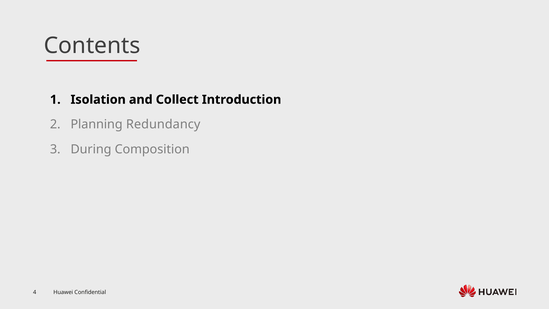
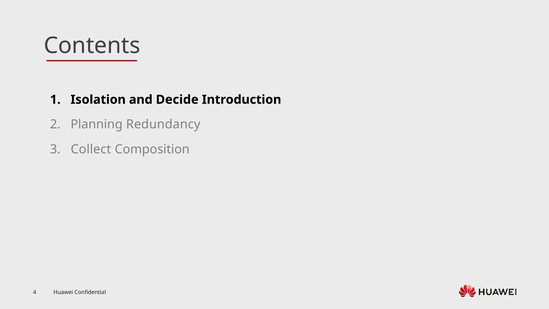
Collect: Collect -> Decide (177, 100)
During: During -> Collect (91, 149)
